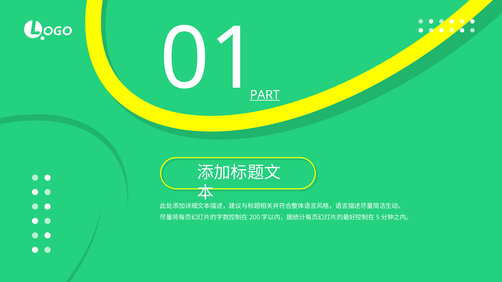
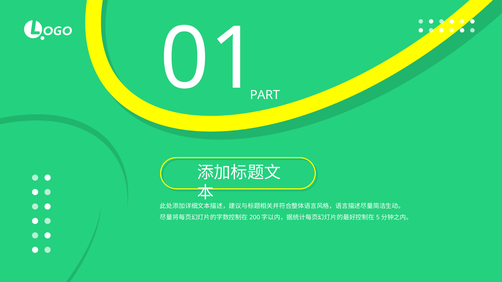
PART underline: present -> none (265, 95)
